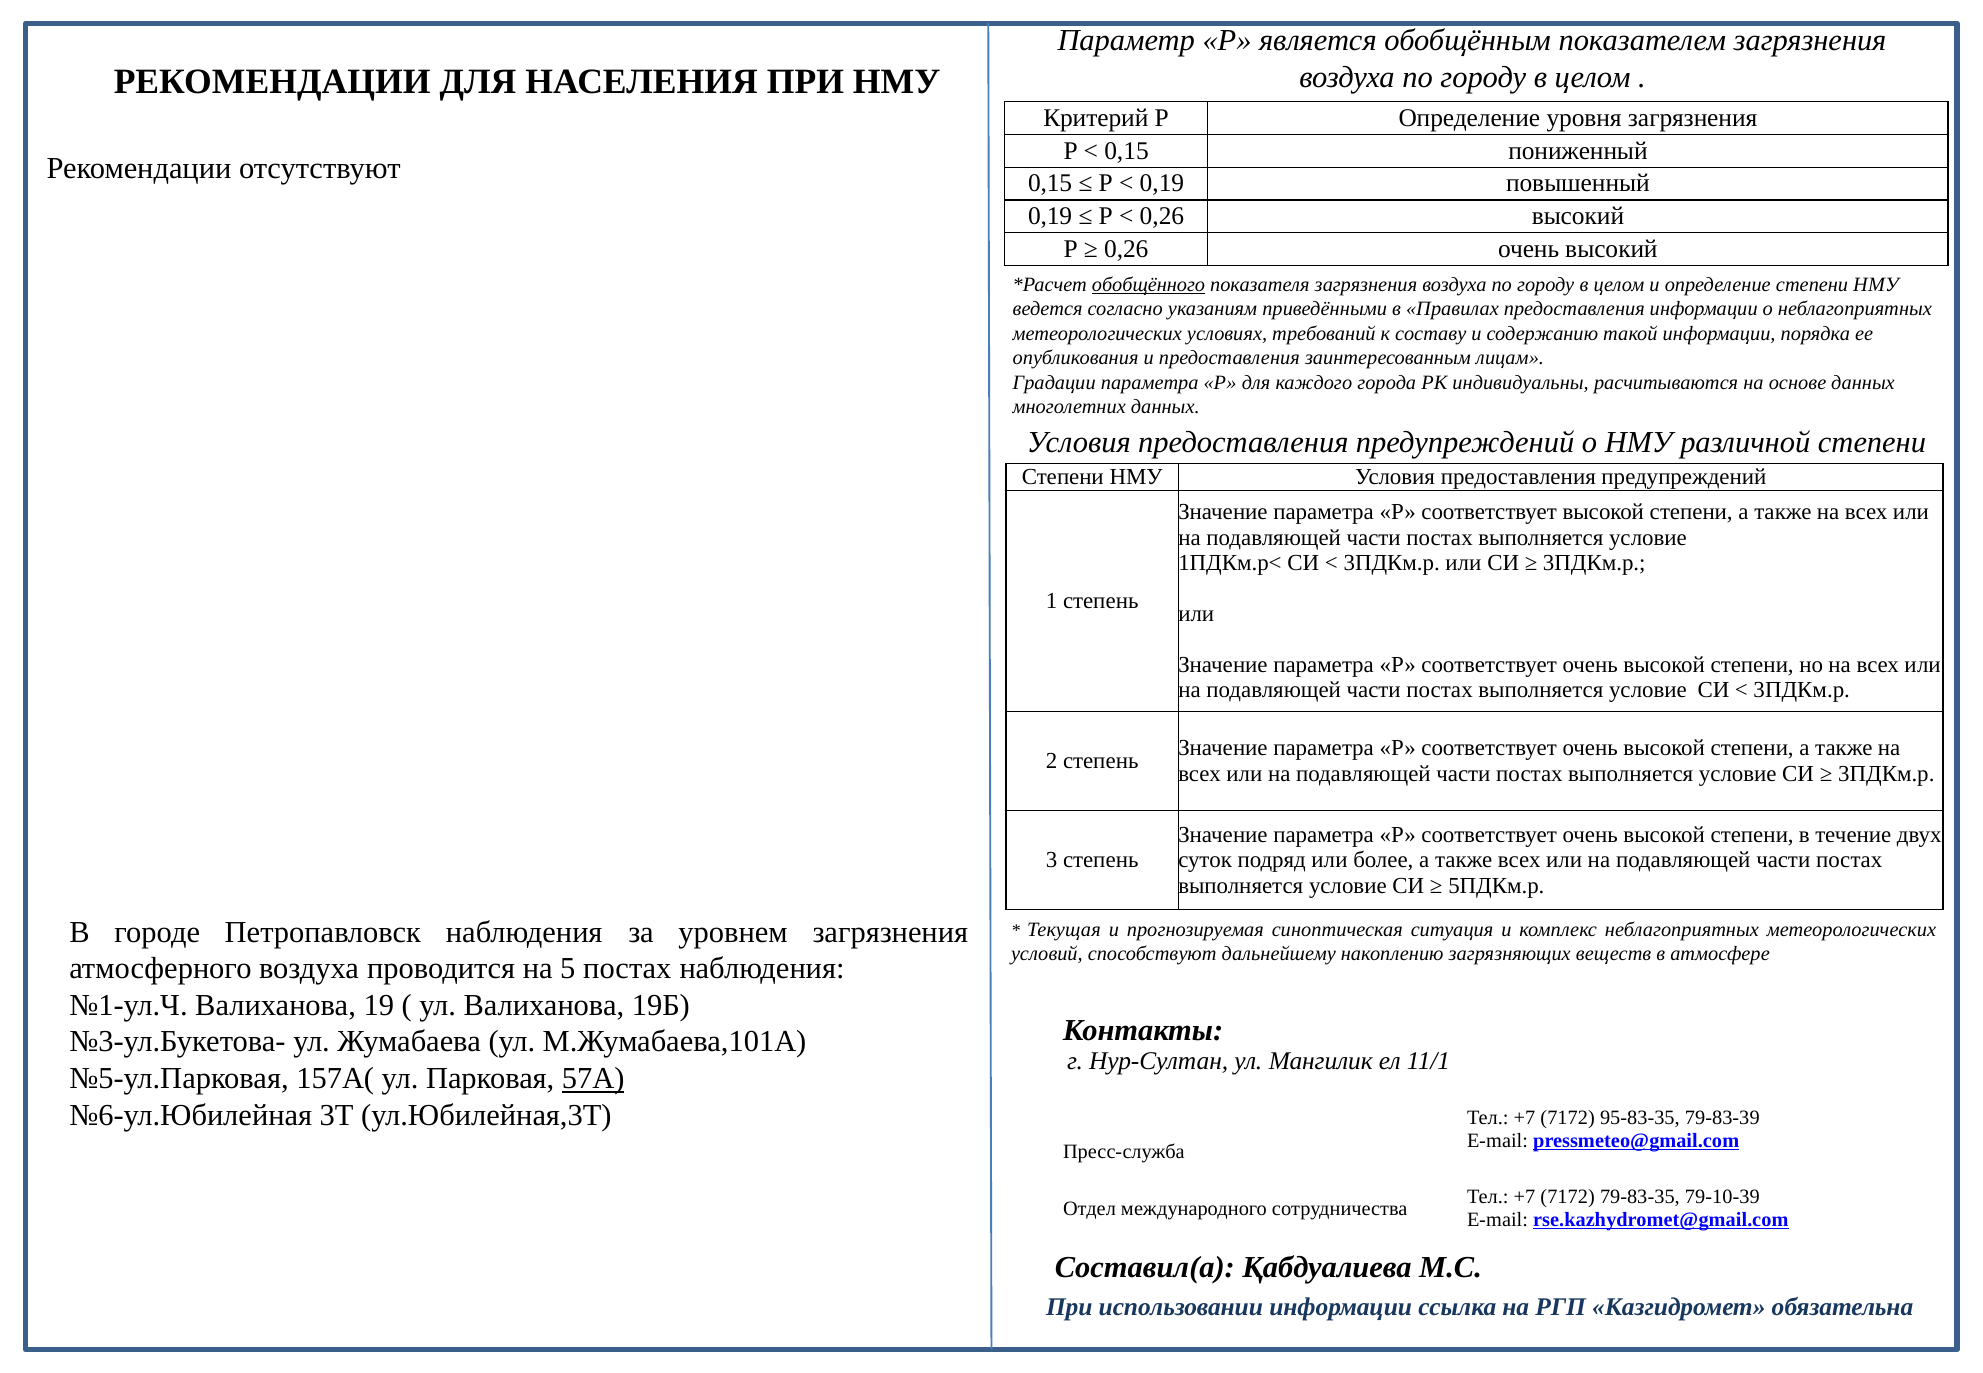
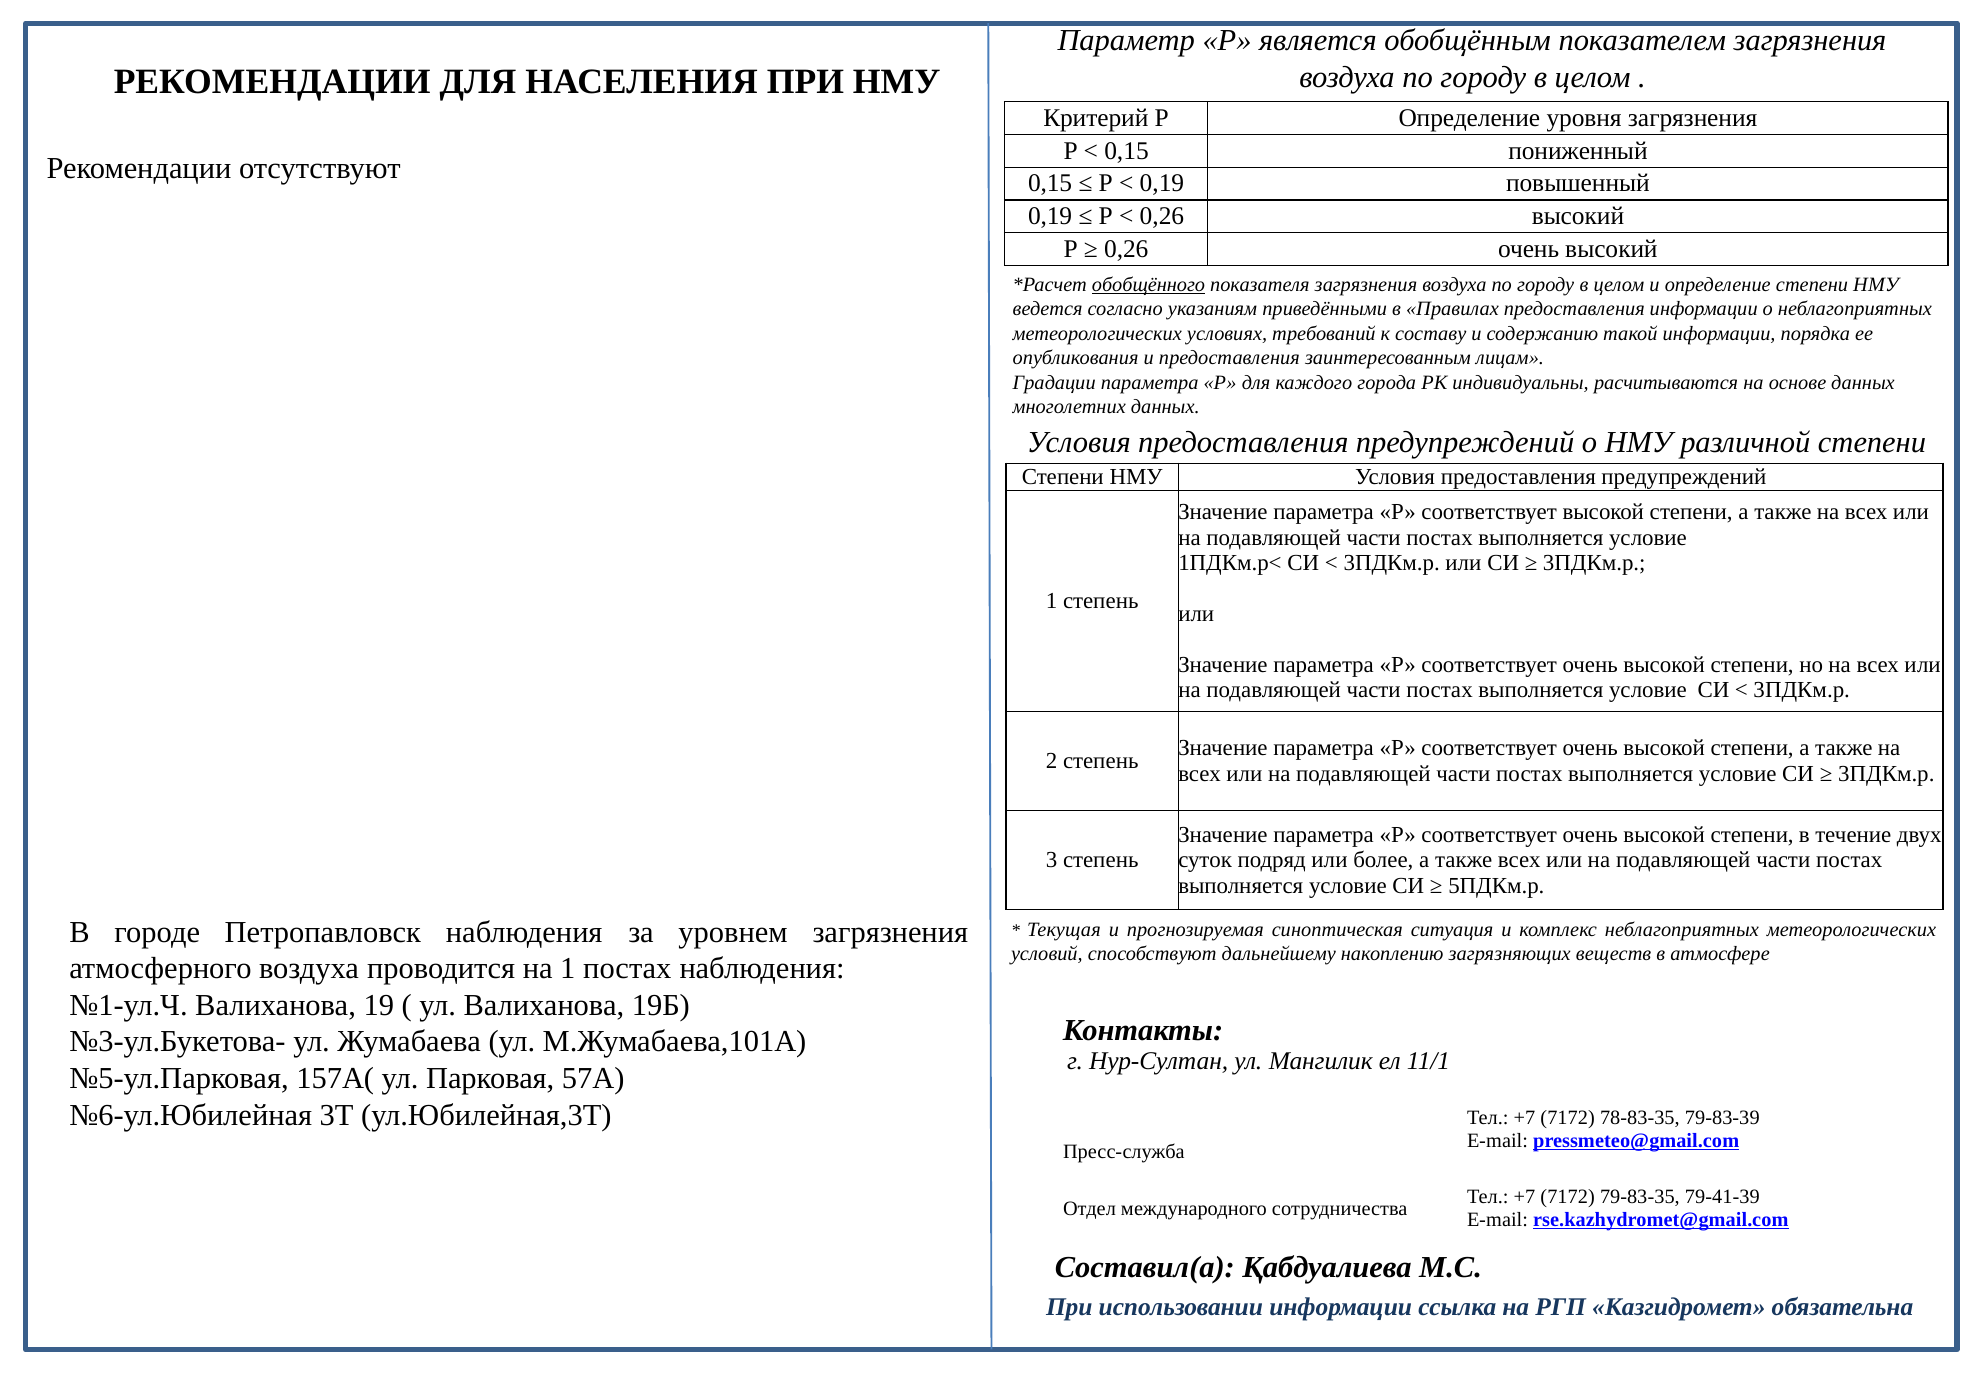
на 5: 5 -> 1 (568, 969)
57А underline: present -> none (593, 1078)
95-83-35: 95-83-35 -> 78-83-35 (1640, 1118)
79-10-39: 79-10-39 -> 79-41-39 (1722, 1197)
